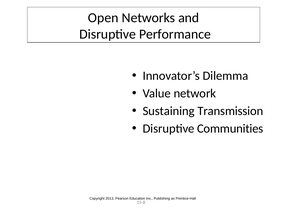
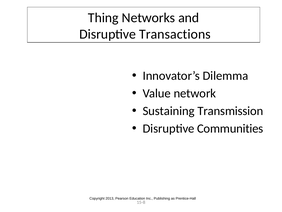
Open: Open -> Thing (103, 18)
Performance: Performance -> Transactions (175, 34)
